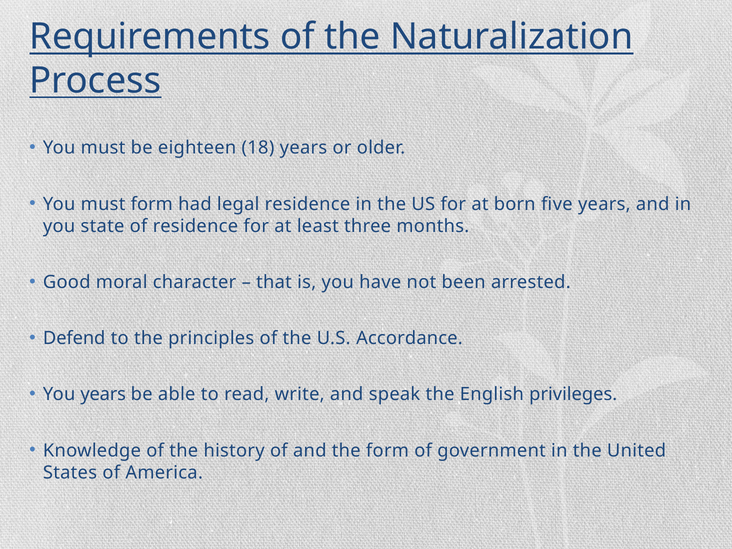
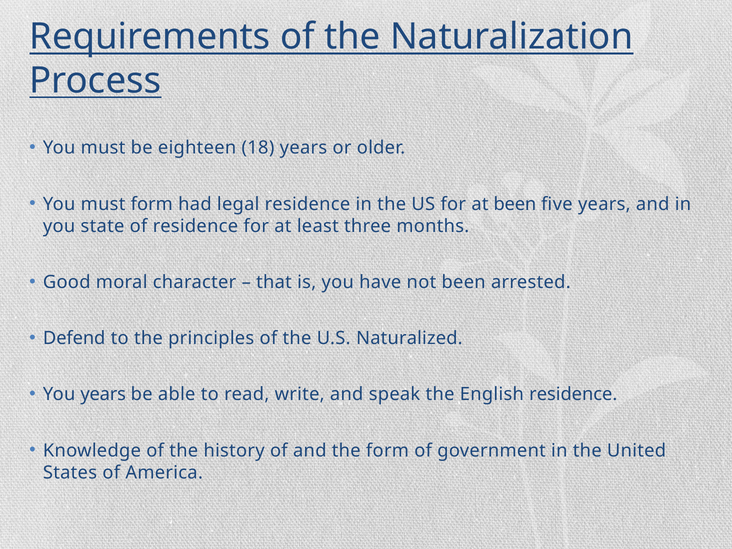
at born: born -> been (515, 204)
Accordance: Accordance -> Naturalized (409, 338)
English privileges: privileges -> residence (573, 394)
